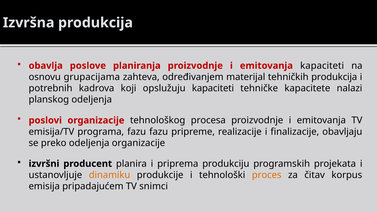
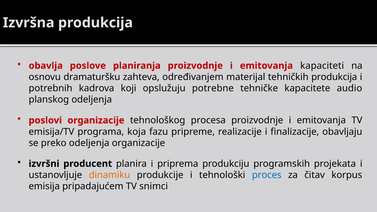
grupacijama: grupacijama -> dramaturšku (92, 77)
opslužuju kapaciteti: kapaciteti -> potrebne (213, 88)
nalazi: nalazi -> audio (349, 88)
programa fazu: fazu -> koja (137, 132)
proces colour: orange -> blue (267, 175)
